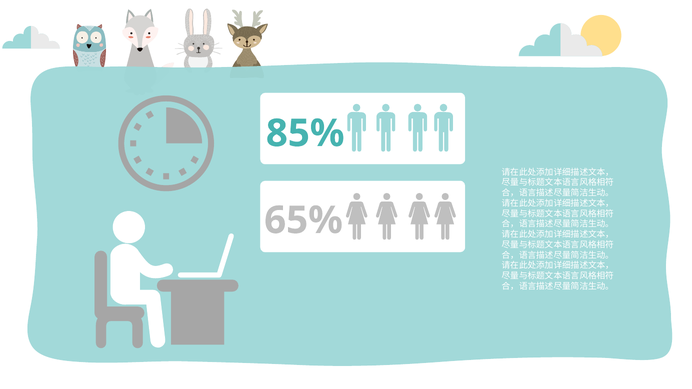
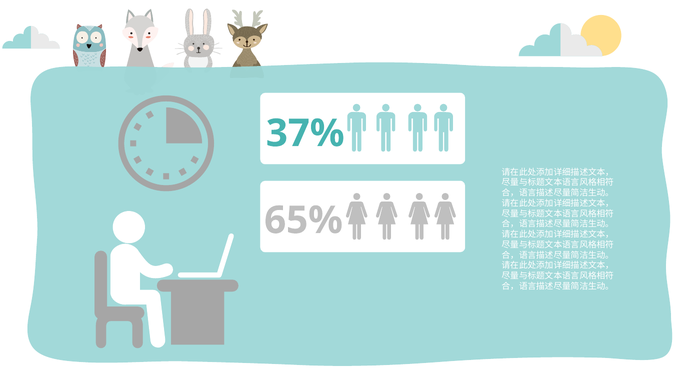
85%: 85% -> 37% (305, 134)
